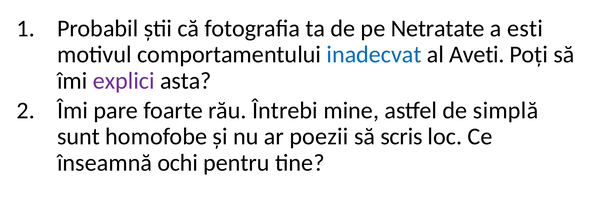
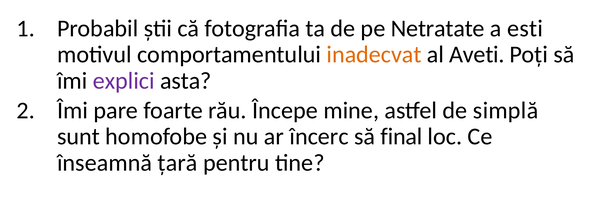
inadecvat colour: blue -> orange (374, 55)
Întrebi: Întrebi -> Începe (285, 110)
poezii: poezii -> încerc (319, 137)
scris: scris -> final (401, 137)
ochi: ochi -> țară (178, 163)
